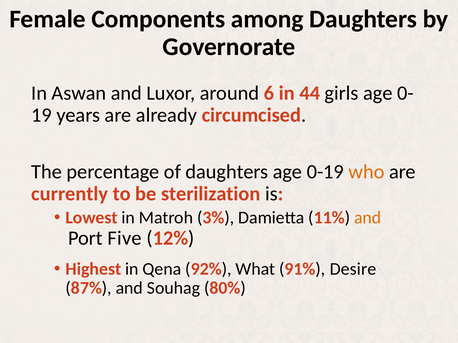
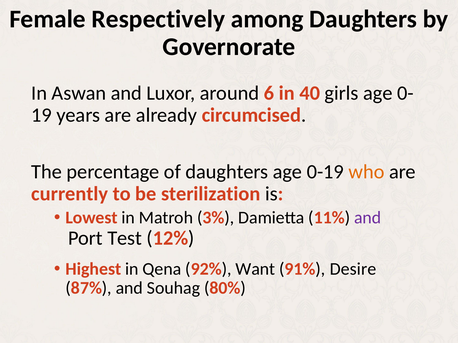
Components: Components -> Respectively (158, 19)
44: 44 -> 40 (310, 93)
and colour: orange -> purple (368, 218)
Five: Five -> Test (125, 238)
What: What -> Want (255, 269)
